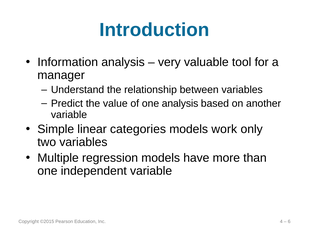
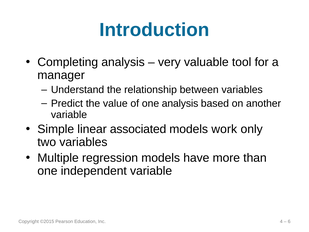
Information: Information -> Completing (68, 62)
categories: categories -> associated (138, 129)
